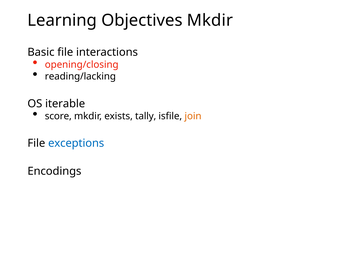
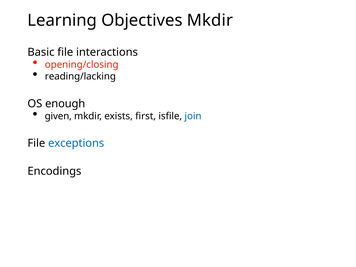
iterable: iterable -> enough (65, 104)
score: score -> given (58, 116)
tally: tally -> first (146, 116)
join colour: orange -> blue (193, 116)
